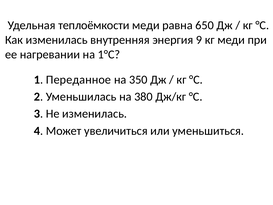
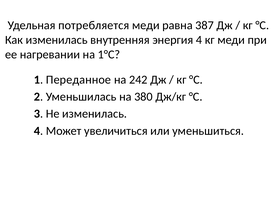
теплоёмкости: теплоёмкости -> потребляется (94, 25)
650: 650 -> 387 (205, 25)
энергия 9: 9 -> 4 (199, 40)
350: 350 -> 242 (138, 80)
